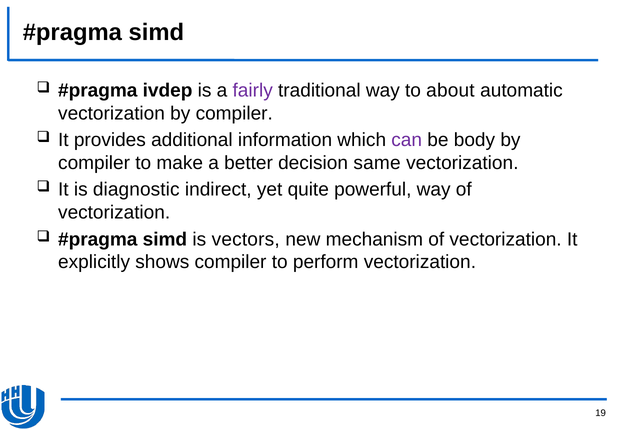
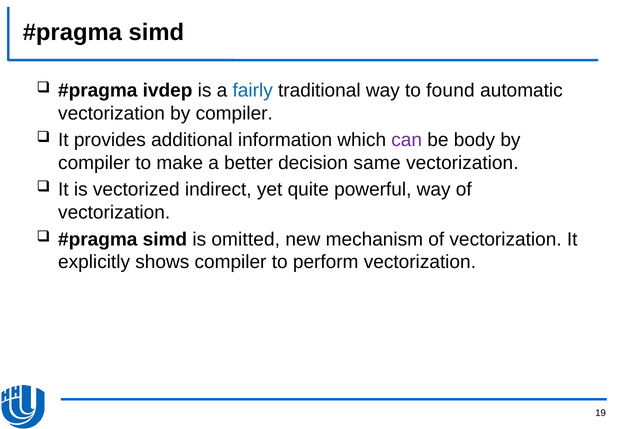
fairly colour: purple -> blue (253, 90)
about: about -> found (450, 90)
diagnostic: diagnostic -> vectorized (136, 189)
vectors: vectors -> omitted (246, 239)
